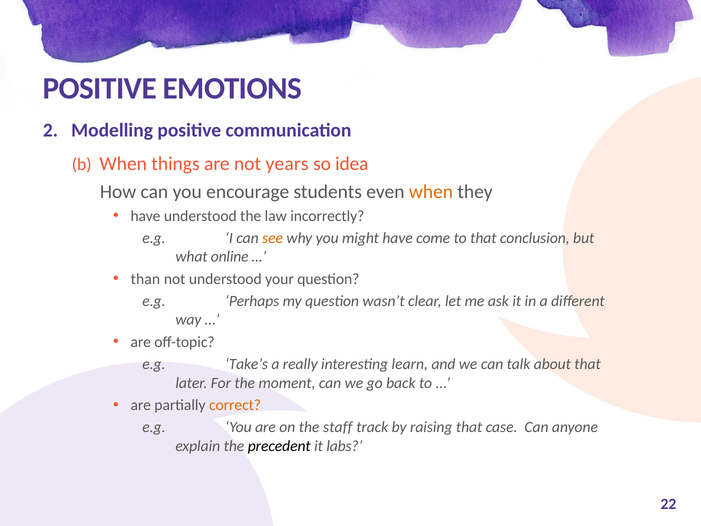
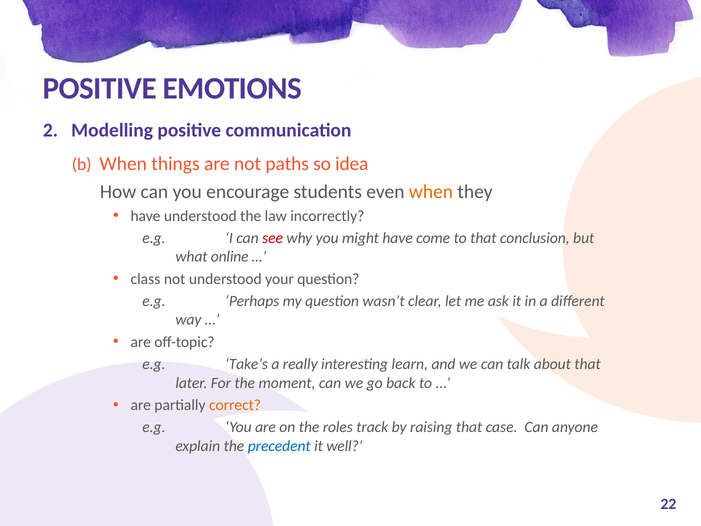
years: years -> paths (287, 164)
see colour: orange -> red (273, 238)
than: than -> class (145, 279)
staff: staff -> roles (338, 427)
precedent colour: black -> blue (279, 446)
labs: labs -> well (344, 446)
